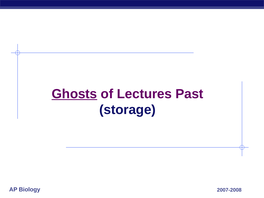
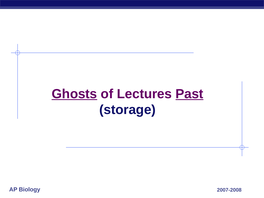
Past underline: none -> present (189, 94)
